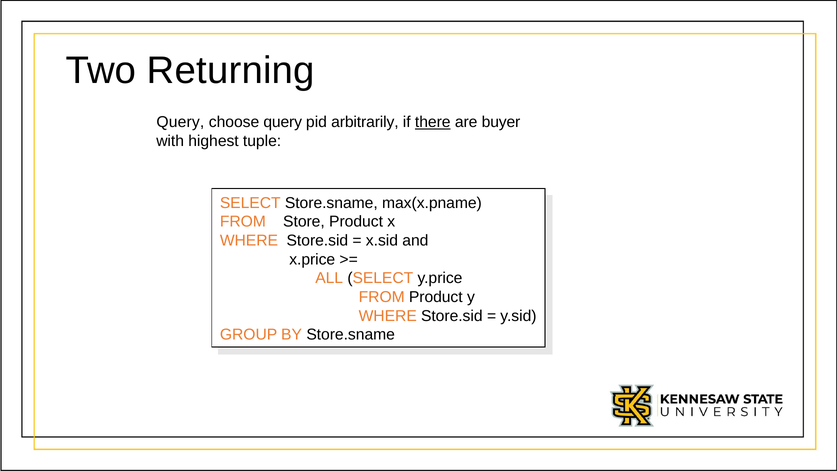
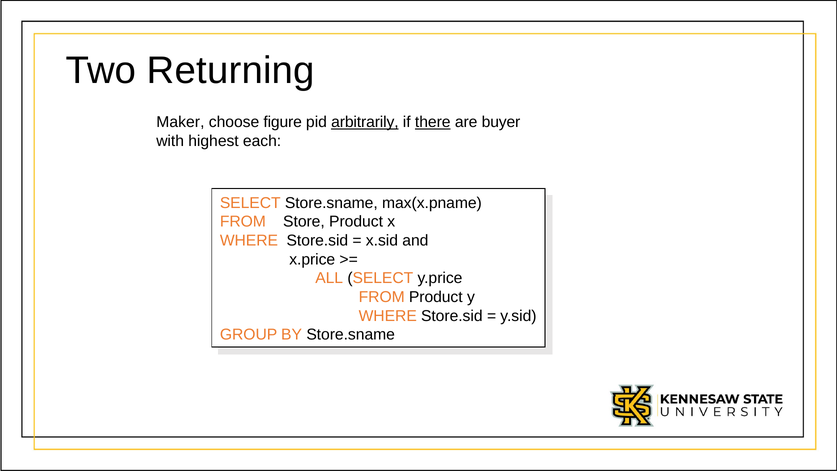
Query: Query -> Maker (180, 122)
choose query: query -> figure (283, 122)
arbitrarily underline: none -> present (365, 122)
tuple: tuple -> each (262, 141)
